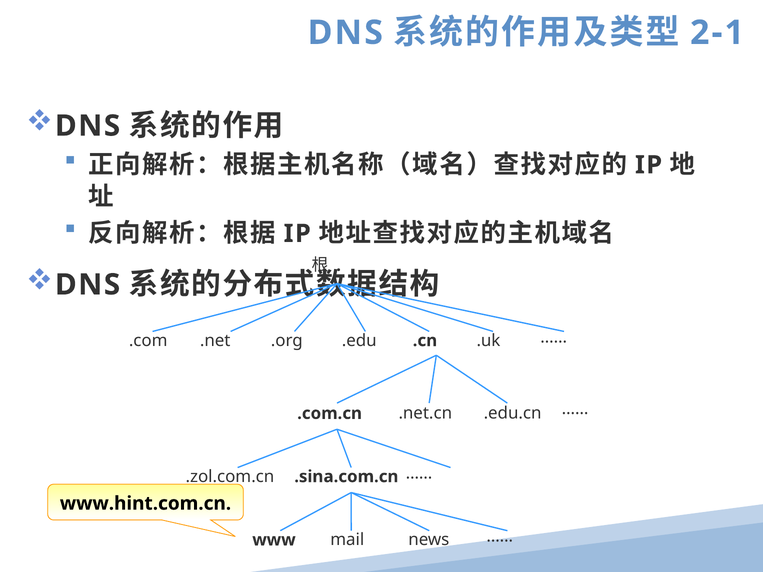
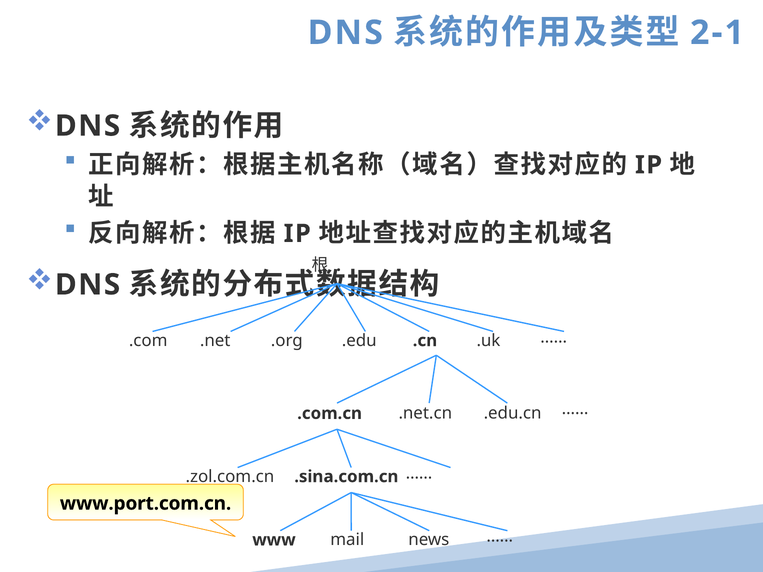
www.hint.com.cn: www.hint.com.cn -> www.port.com.cn (146, 504)
